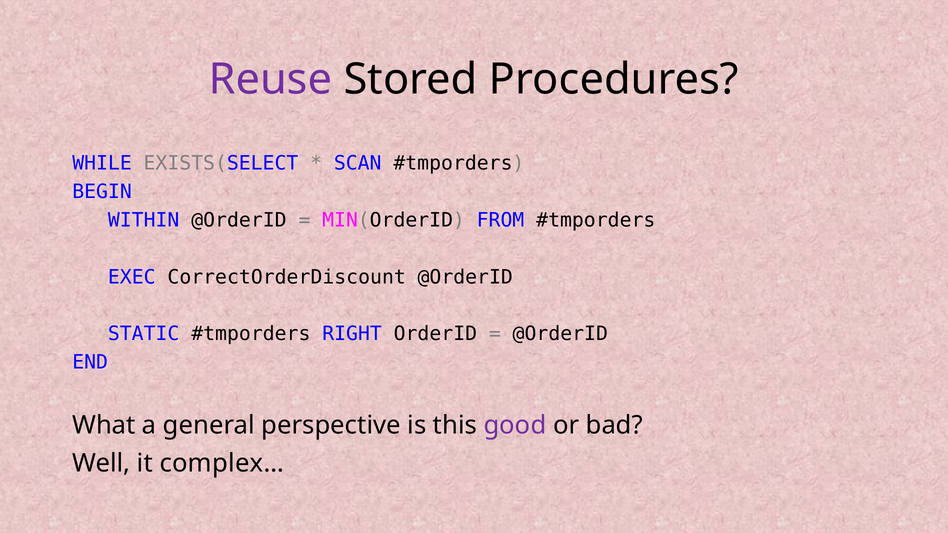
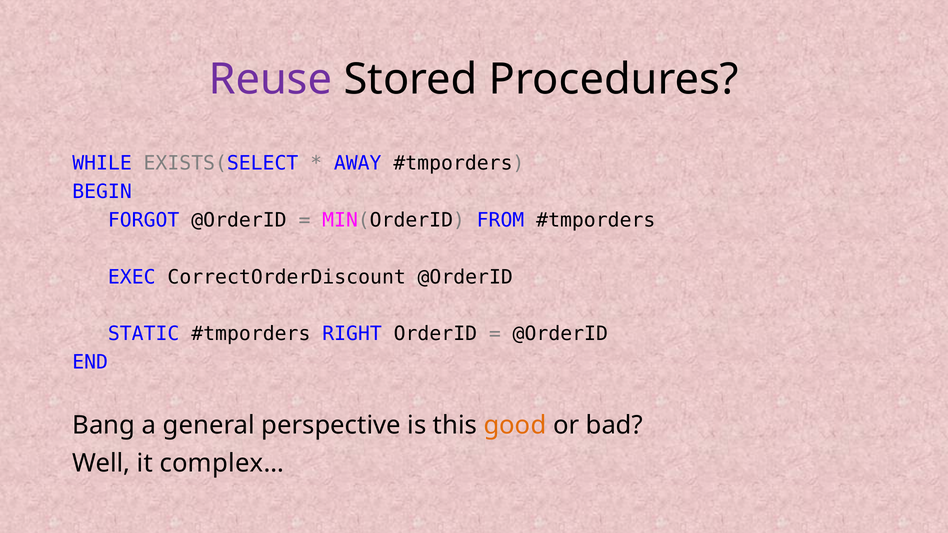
SCAN: SCAN -> AWAY (358, 163)
WITHIN: WITHIN -> FORGOT (144, 220)
What: What -> Bang (104, 426)
good colour: purple -> orange (515, 426)
